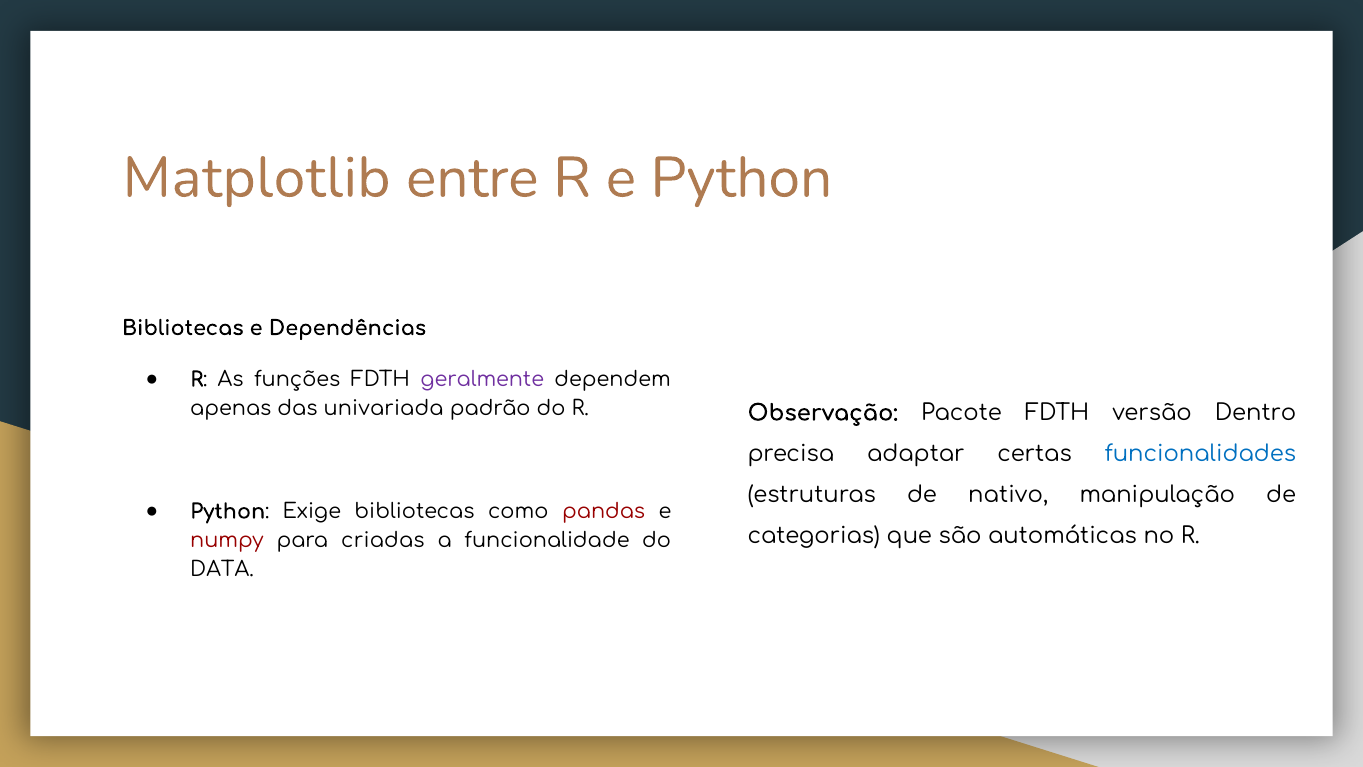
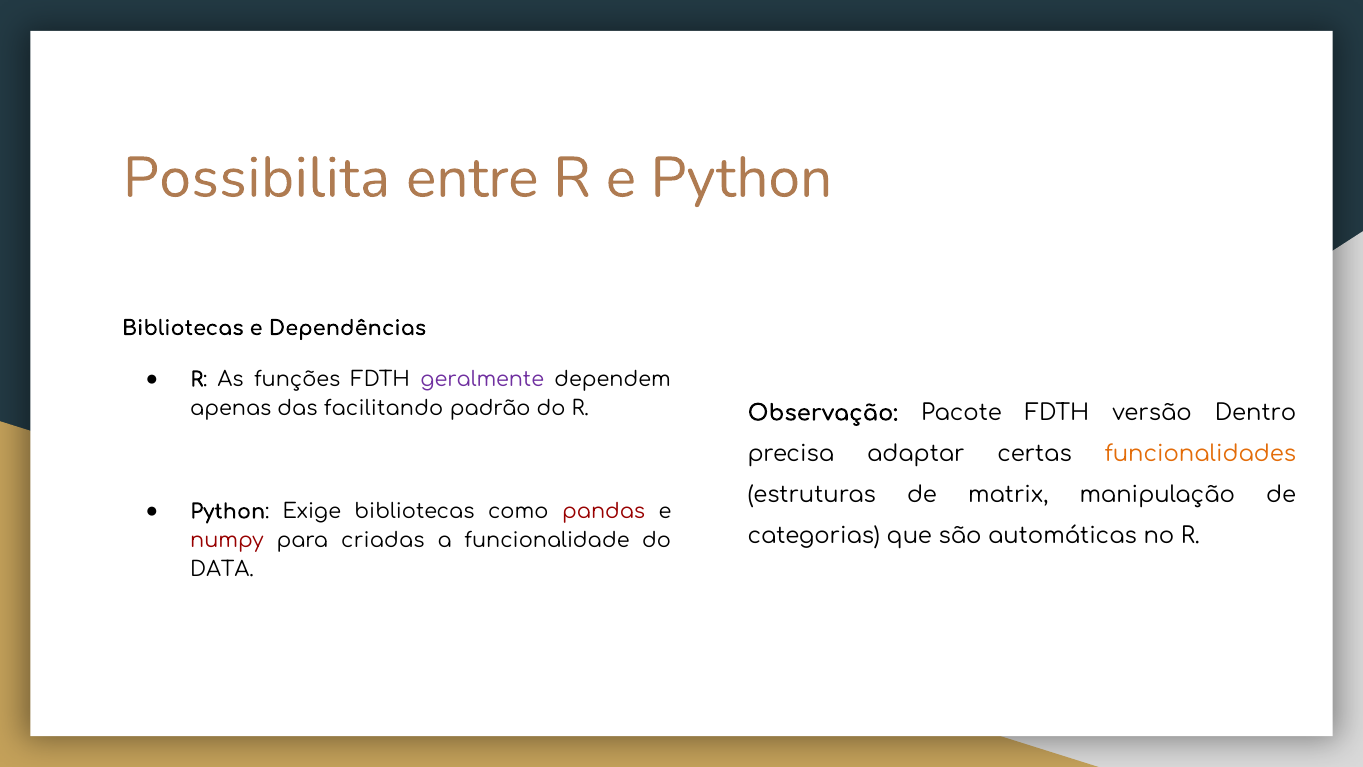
Matplotlib: Matplotlib -> Possibilita (256, 178)
univariada: univariada -> facilitando (384, 408)
funcionalidades colour: blue -> orange (1200, 454)
nativo: nativo -> matrix (1008, 495)
